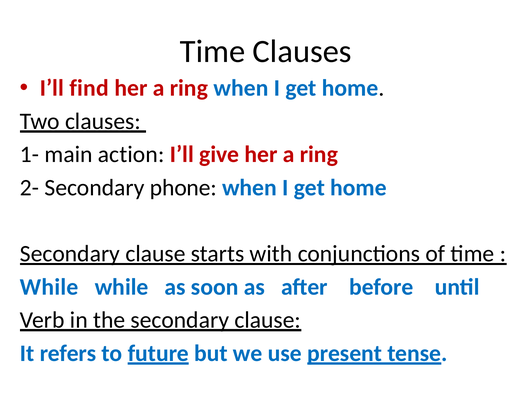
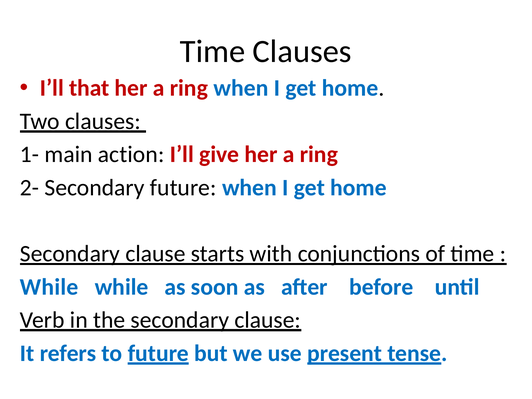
find: find -> that (89, 88)
Secondary phone: phone -> future (183, 188)
